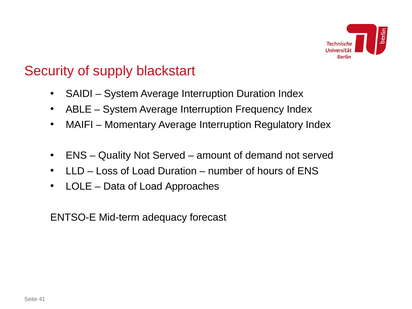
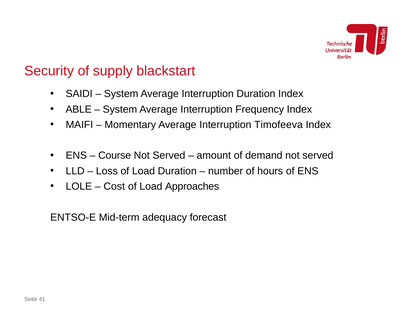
Regulatory: Regulatory -> Timofeeva (279, 125)
Quality: Quality -> Course (115, 156)
Data: Data -> Cost (114, 186)
